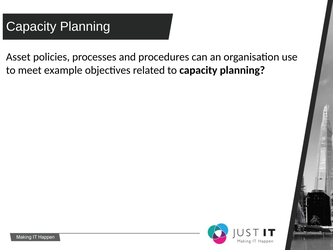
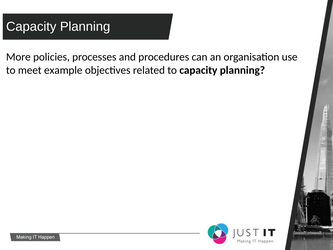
Asset: Asset -> More (18, 57)
